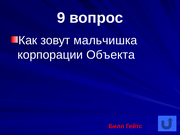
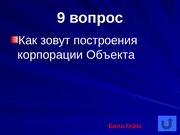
мальчишка: мальчишка -> построения (105, 40)
